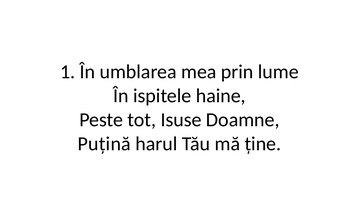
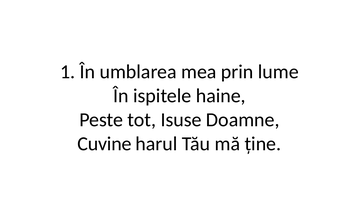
Puțină: Puțină -> Cuvine (104, 144)
